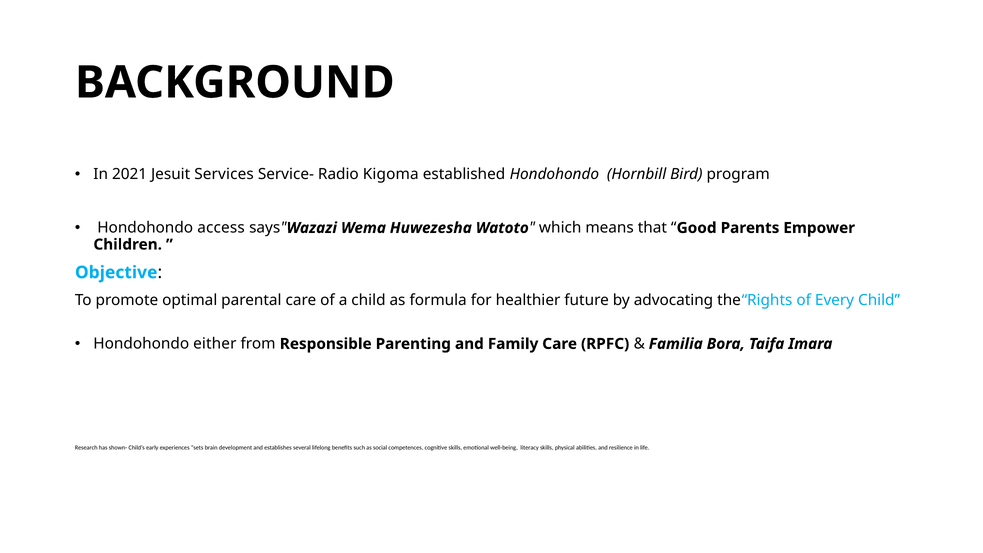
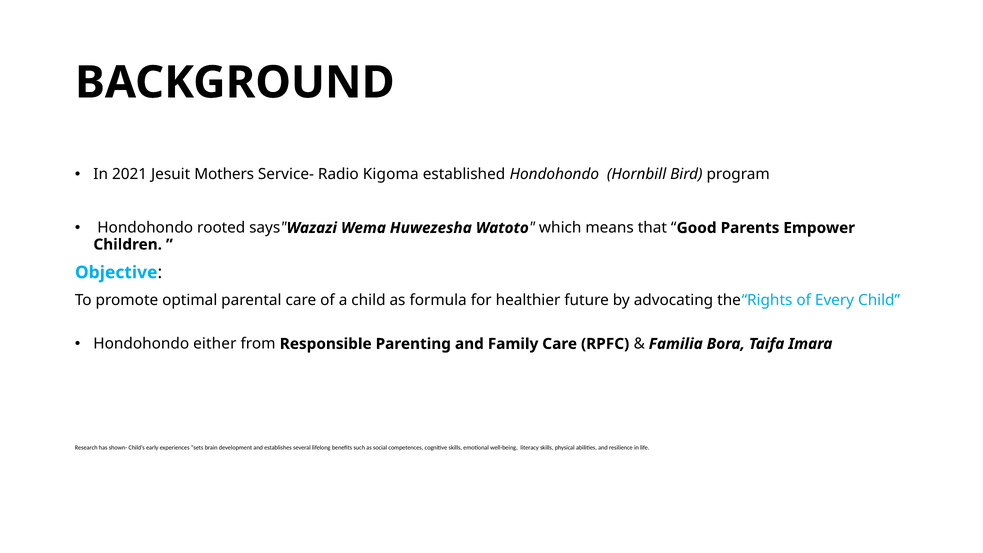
Services: Services -> Mothers (224, 174)
access: access -> rooted (221, 228)
